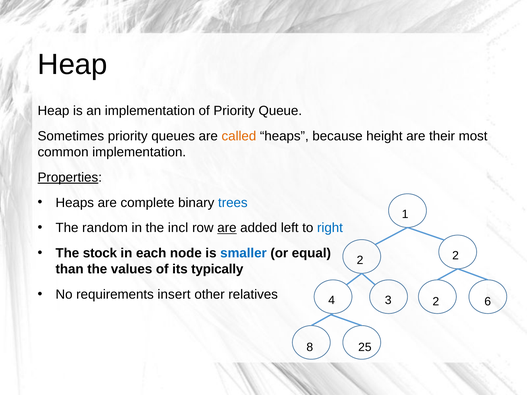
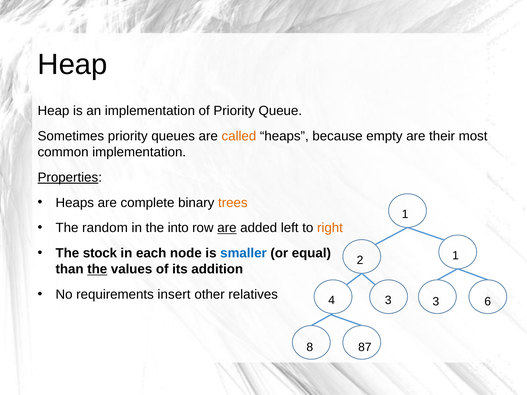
height: height -> empty (384, 136)
trees colour: blue -> orange (233, 203)
incl: incl -> into (178, 228)
right colour: blue -> orange (330, 228)
2 2: 2 -> 1 (456, 256)
the underline: none -> present (97, 269)
typically: typically -> addition (217, 269)
3 2: 2 -> 3 (436, 302)
25: 25 -> 87 (365, 347)
